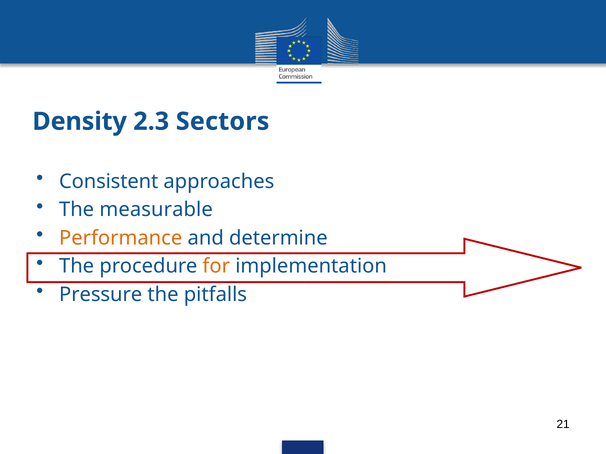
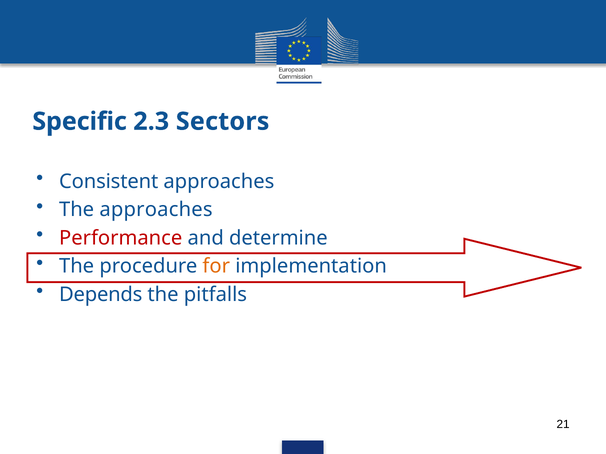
Density: Density -> Specific (80, 122)
The measurable: measurable -> approaches (156, 210)
Performance colour: orange -> red (121, 238)
Pressure: Pressure -> Depends (101, 295)
